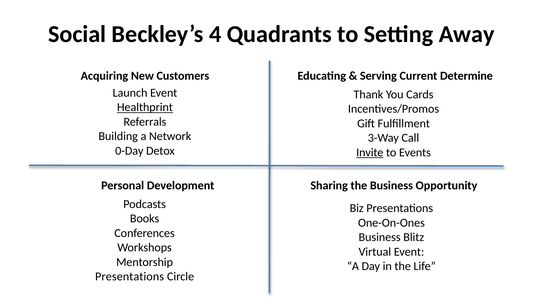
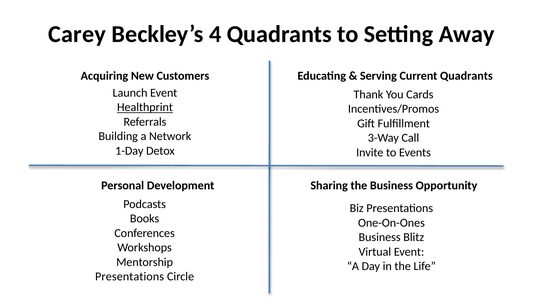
Social: Social -> Carey (77, 34)
Current Determine: Determine -> Quadrants (466, 76)
0-Day: 0-Day -> 1-Day (129, 151)
Invite underline: present -> none (370, 152)
